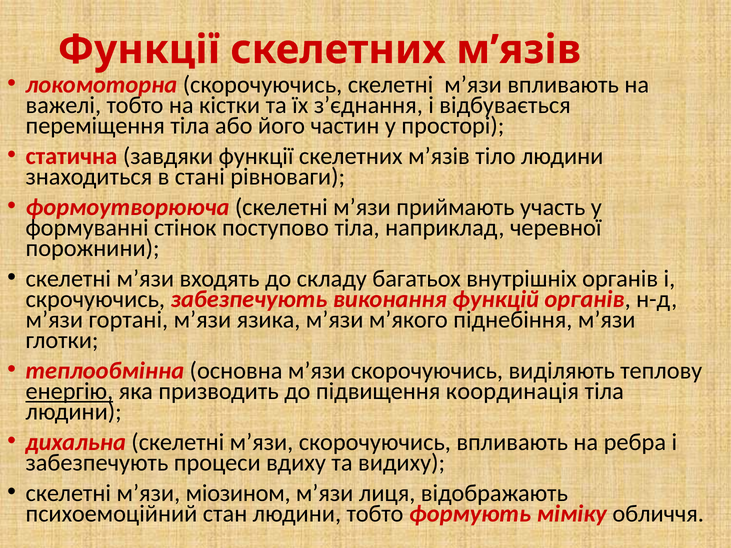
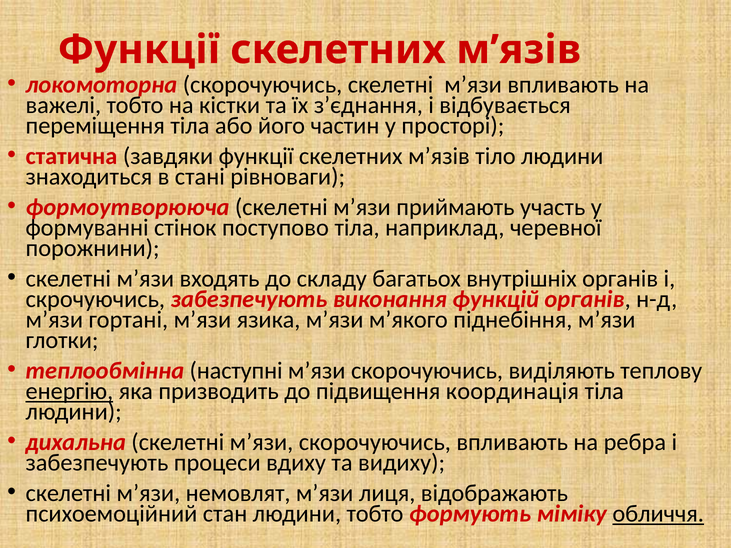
основна: основна -> наступні (236, 371)
міозином: міозином -> немовлят (238, 494)
обличчя underline: none -> present (658, 514)
